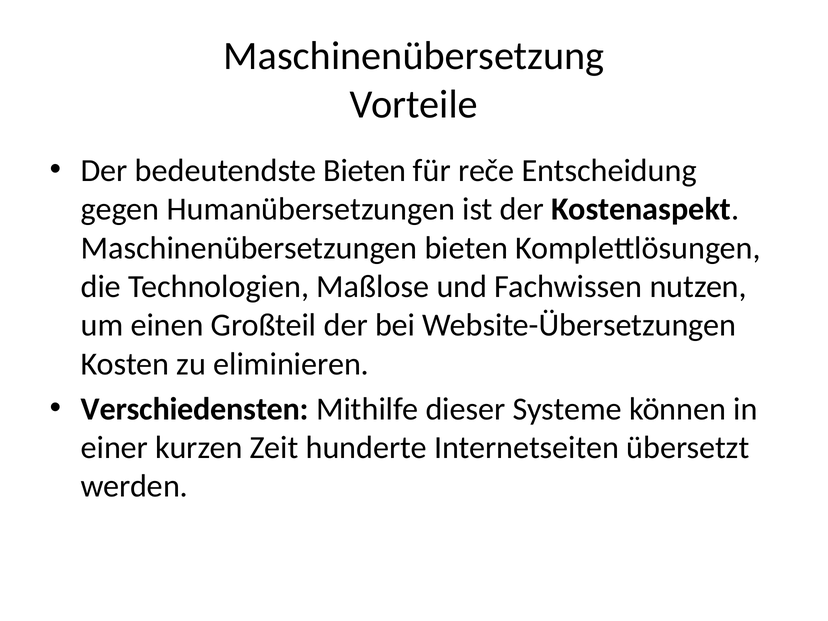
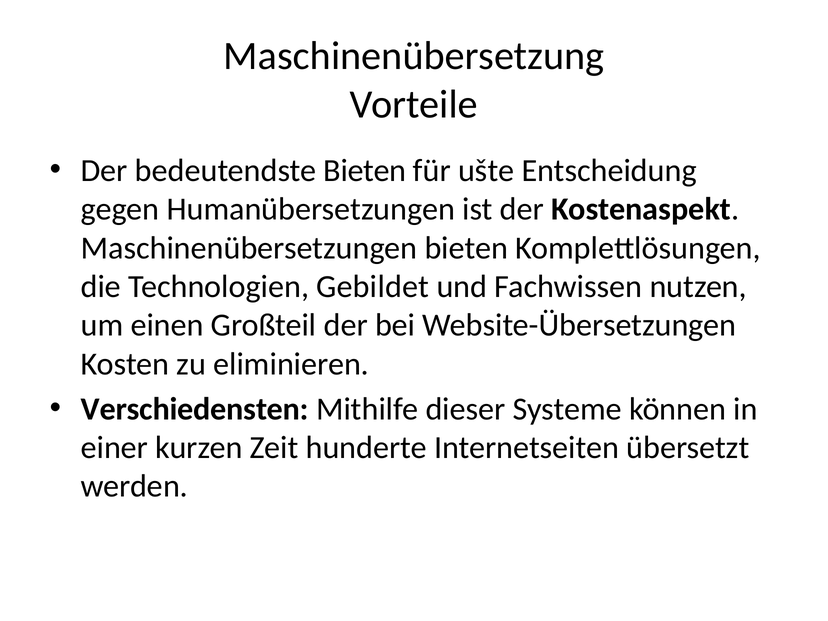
reče: reče -> ušte (486, 171)
Maßlose: Maßlose -> Gebildet (373, 287)
